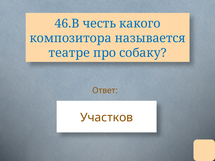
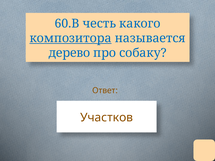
46.В: 46.В -> 60.В (67, 24)
композитора underline: none -> present (71, 38)
театре: театре -> дерево (69, 53)
